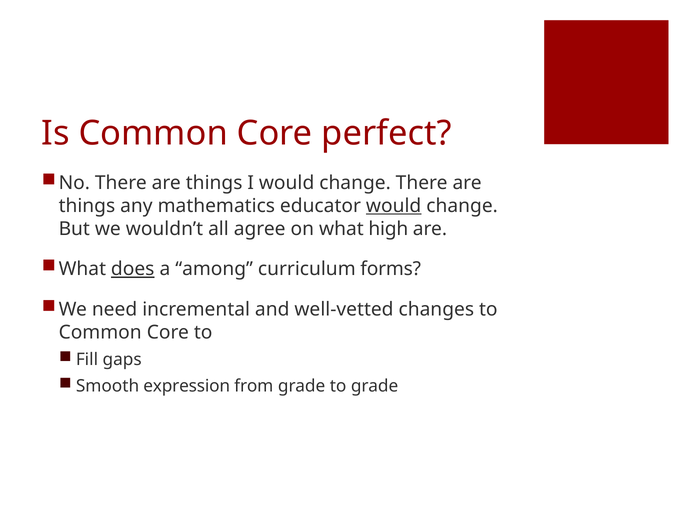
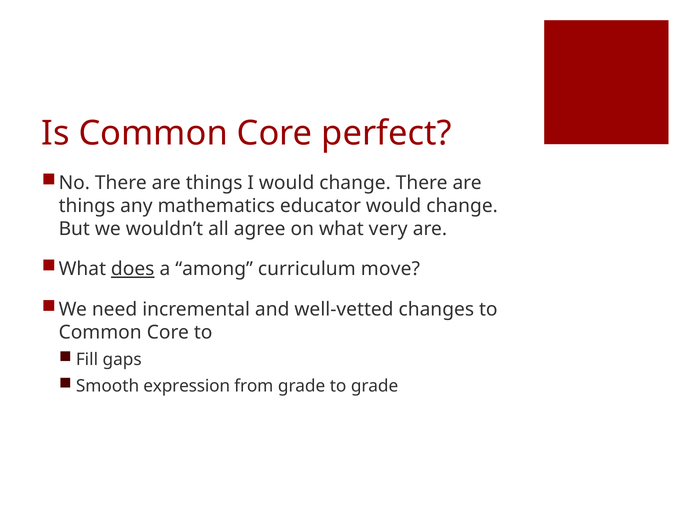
would underline: present -> none (394, 206)
high: high -> very (388, 229)
forms: forms -> move (390, 269)
